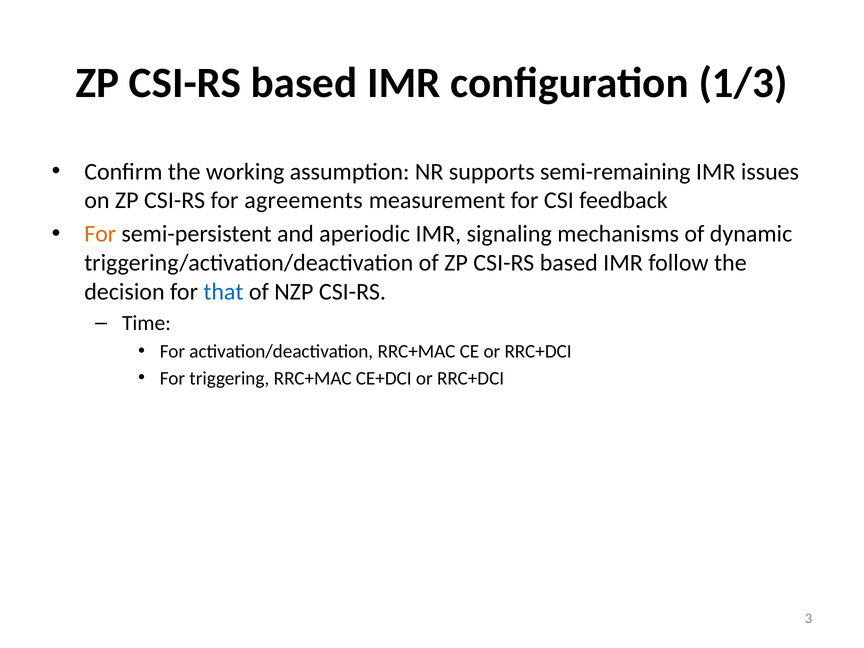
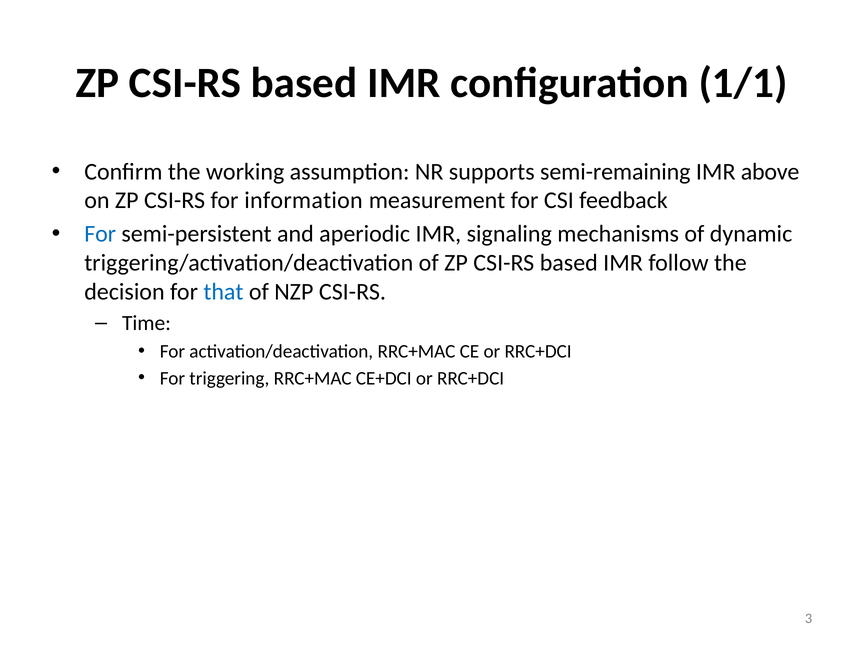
1/3: 1/3 -> 1/1 (743, 83)
issues: issues -> above (770, 172)
agreements: agreements -> information (303, 200)
For colour: orange -> blue (100, 234)
